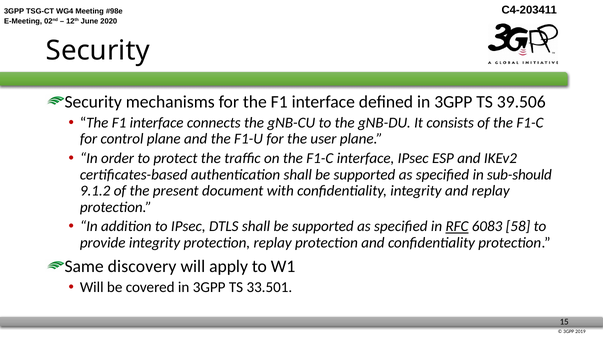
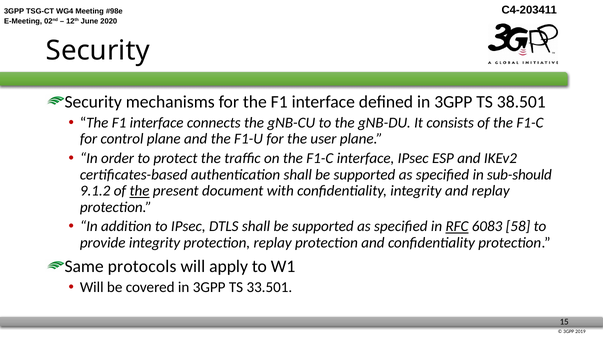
39.506: 39.506 -> 38.501 (521, 102)
the underline: none -> present (140, 191)
discovery: discovery -> protocols (142, 267)
